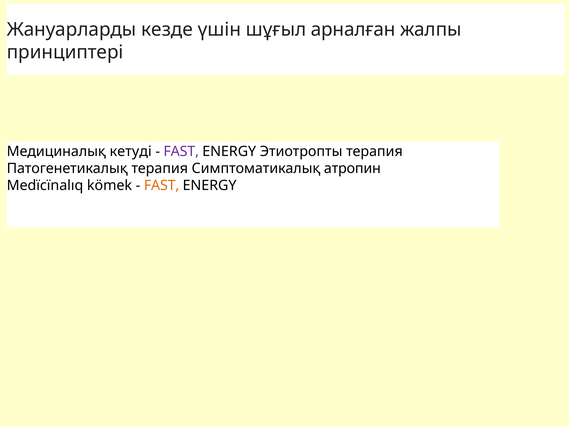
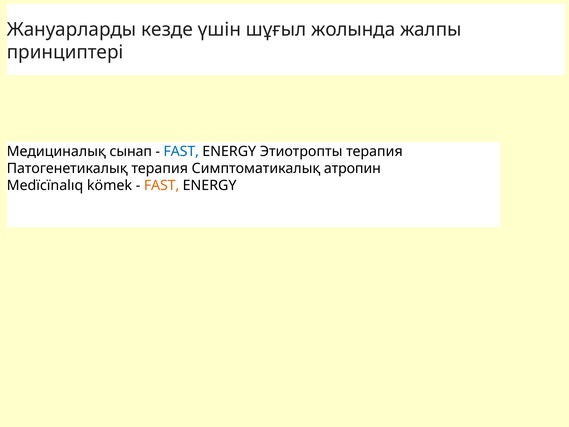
арналған: арналған -> жолында (353, 29)
кетуді: кетуді -> сынап (131, 151)
FAST colour: purple -> blue (181, 151)
